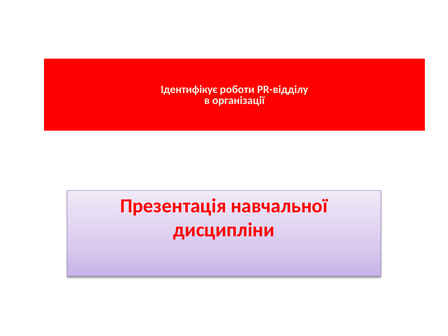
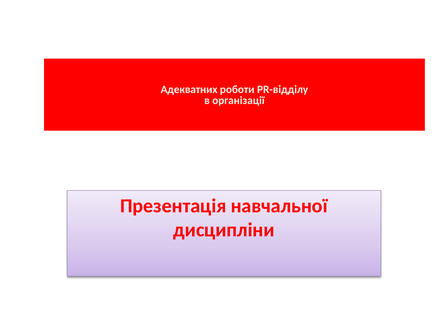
Ідентифікує: Ідентифікує -> Адекватних (189, 90)
